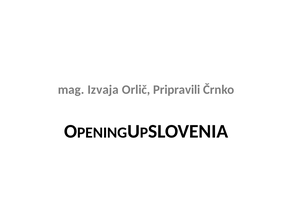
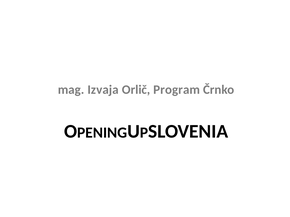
Pripravili: Pripravili -> Program (177, 90)
